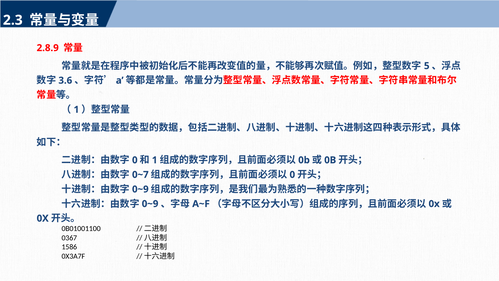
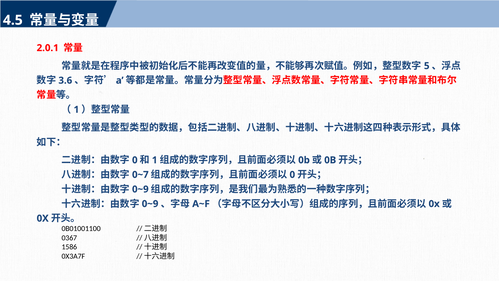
2.3: 2.3 -> 4.5 (13, 20)
2.8.9: 2.8.9 -> 2.0.1 (48, 48)
